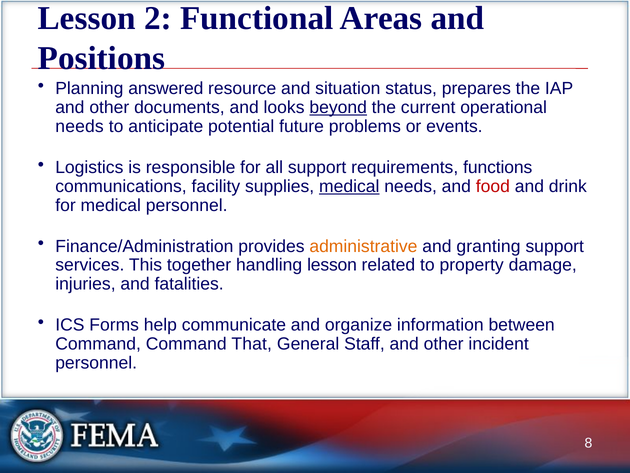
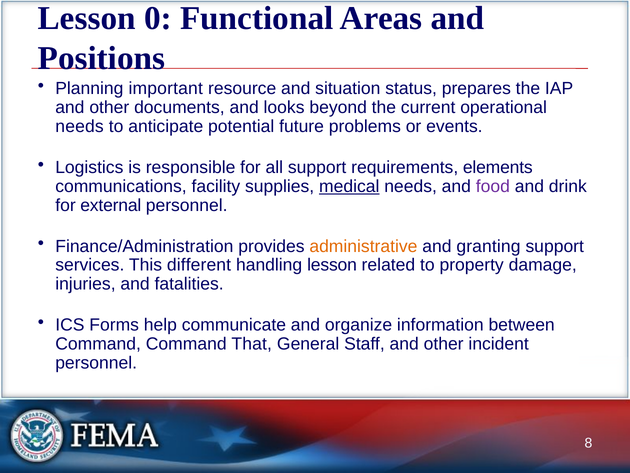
2: 2 -> 0 (158, 18)
answered: answered -> important (166, 88)
beyond underline: present -> none (338, 107)
functions: functions -> elements (498, 167)
food colour: red -> purple (493, 186)
for medical: medical -> external (111, 205)
together: together -> different (199, 265)
